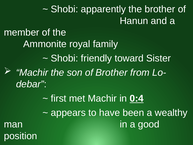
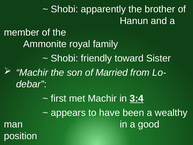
of Brother: Brother -> Married (112, 72)
0:4: 0:4 -> 3:4 (137, 98)
